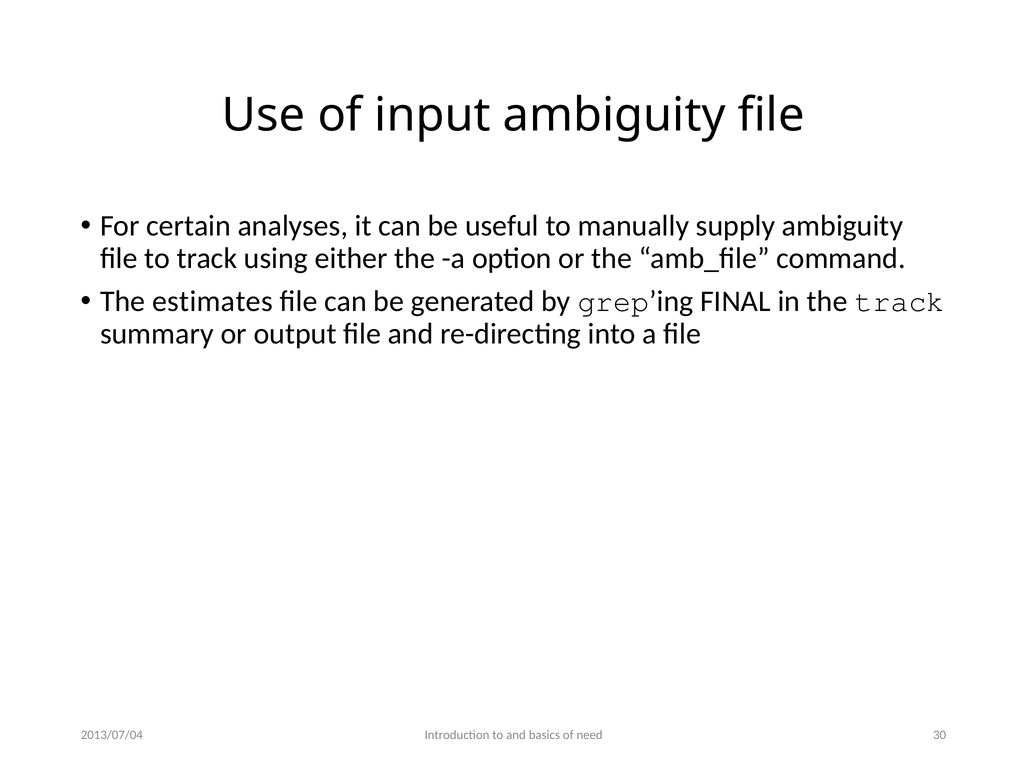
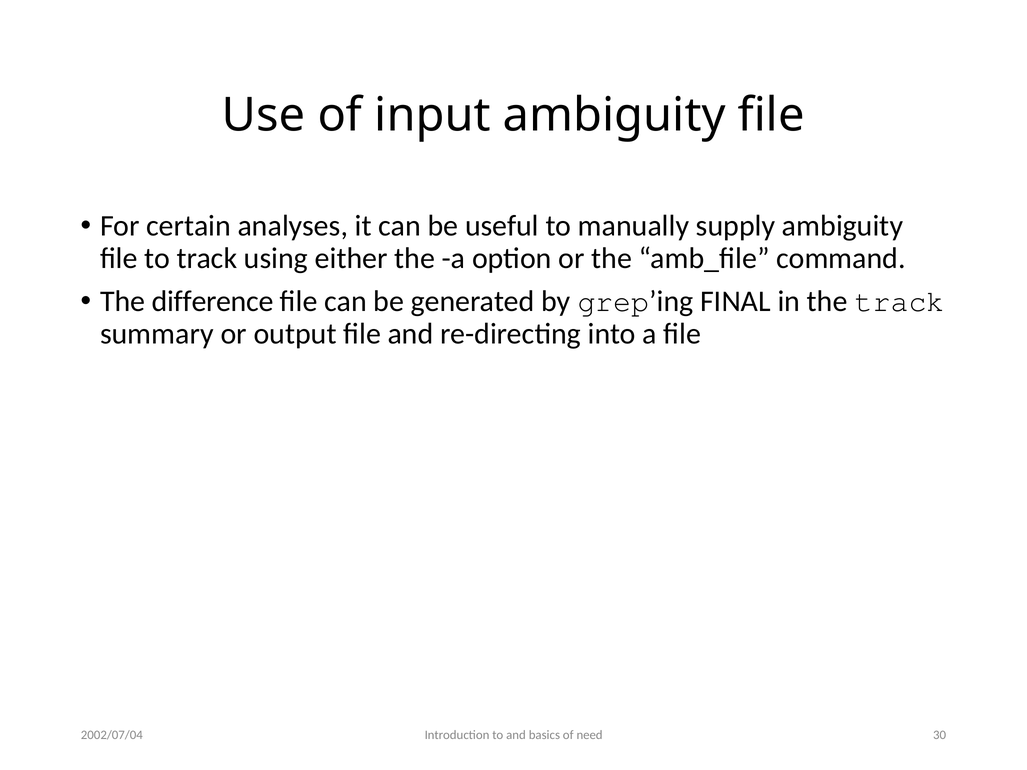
estimates: estimates -> difference (213, 302)
2013/07/04: 2013/07/04 -> 2002/07/04 (112, 735)
